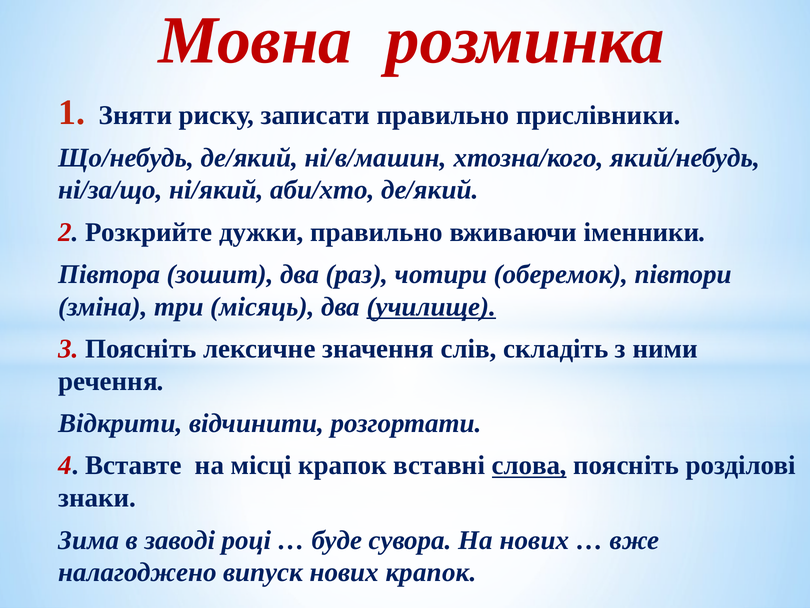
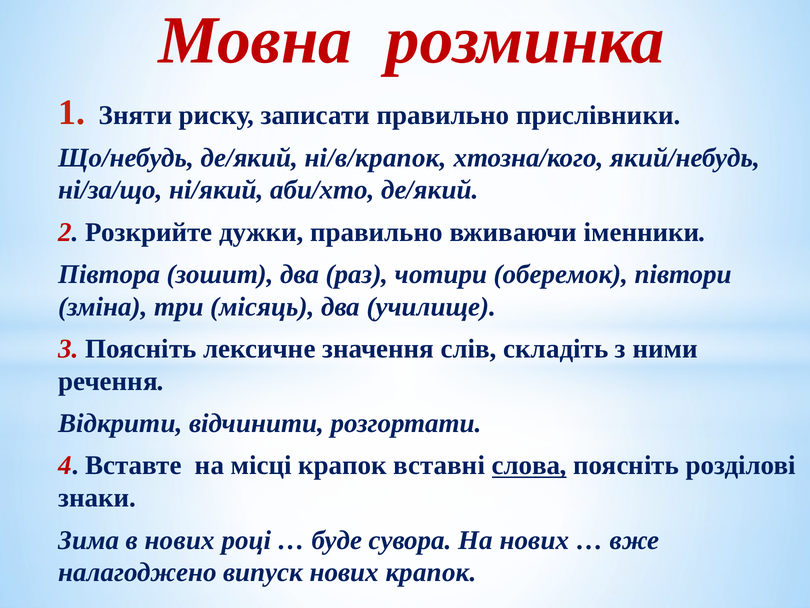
ні/в/машин: ні/в/машин -> ні/в/крапок (376, 157)
училище underline: present -> none (431, 306)
в заводі: заводі -> нових (180, 540)
